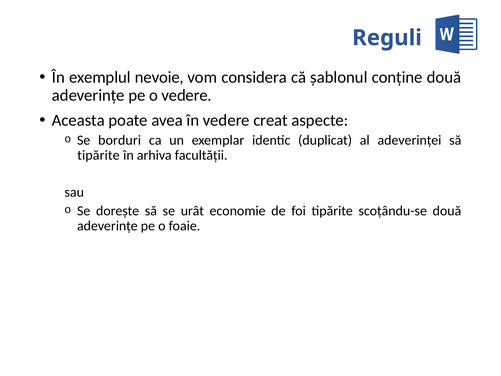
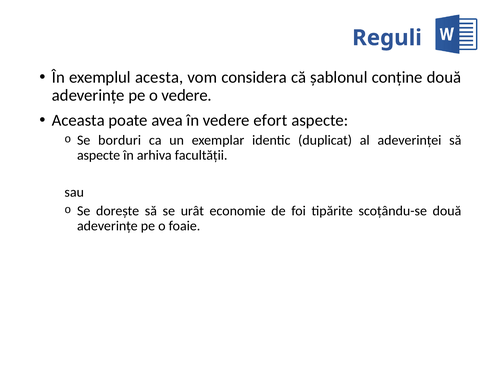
nevoie: nevoie -> acesta (159, 77)
creat: creat -> efort (270, 120)
tipărite: tipărite -> aspecte (99, 155)
